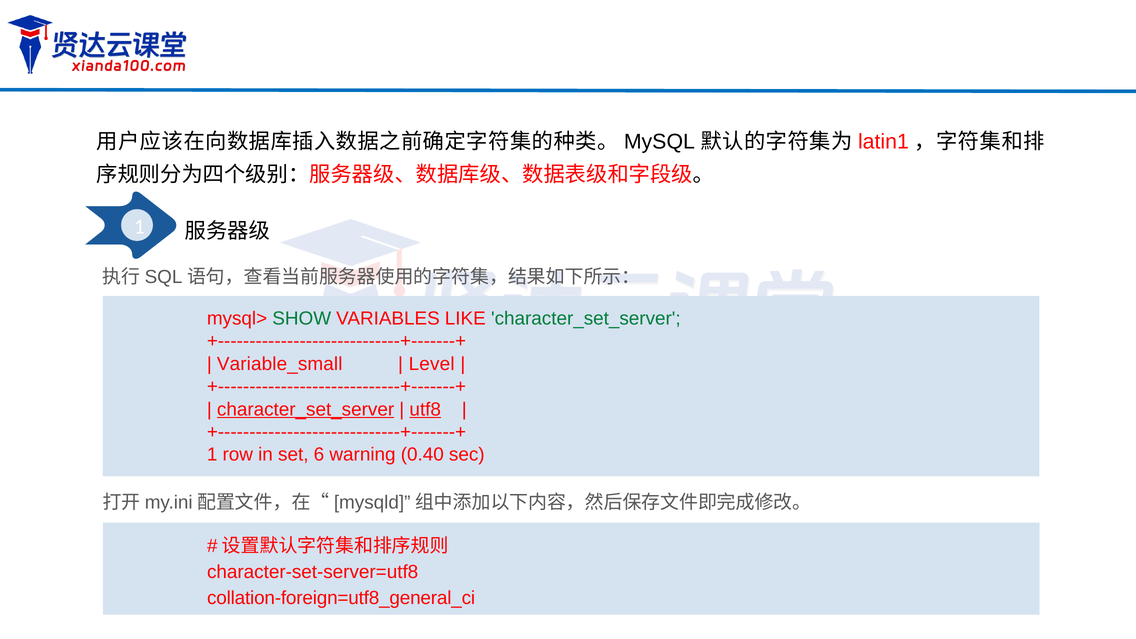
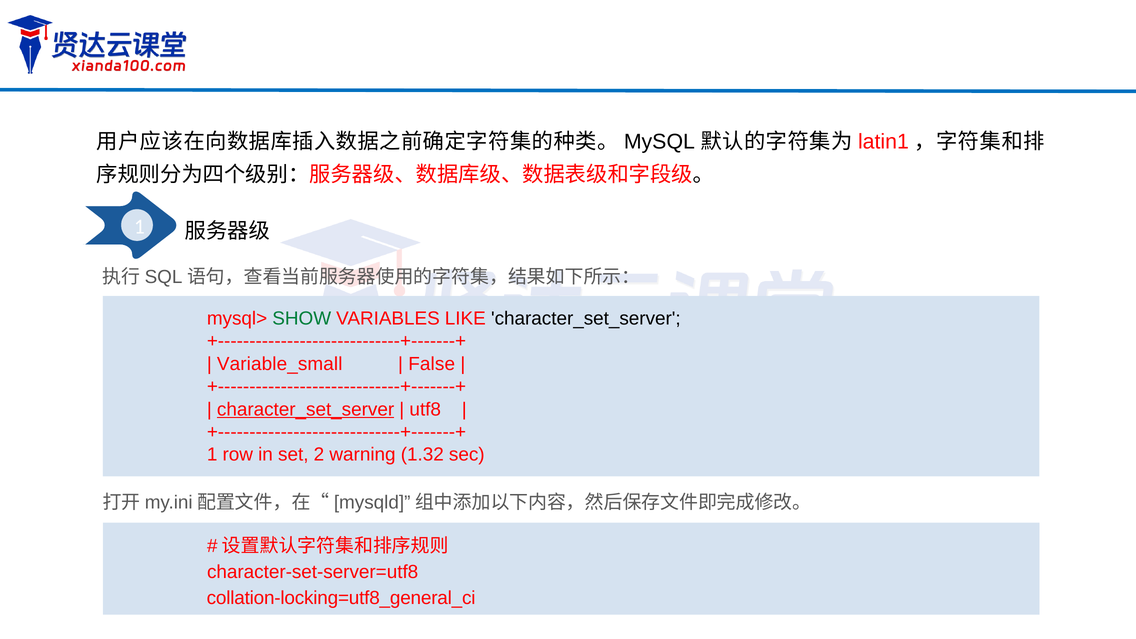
character_set_server colour: green -> black (586, 318)
Level: Level -> False (432, 364)
utf8 underline: present -> none (425, 409)
6: 6 -> 2 (319, 455)
0.40: 0.40 -> 1.32 (422, 455)
collation-foreign=utf8_general_ci: collation-foreign=utf8_general_ci -> collation-locking=utf8_general_ci (341, 598)
